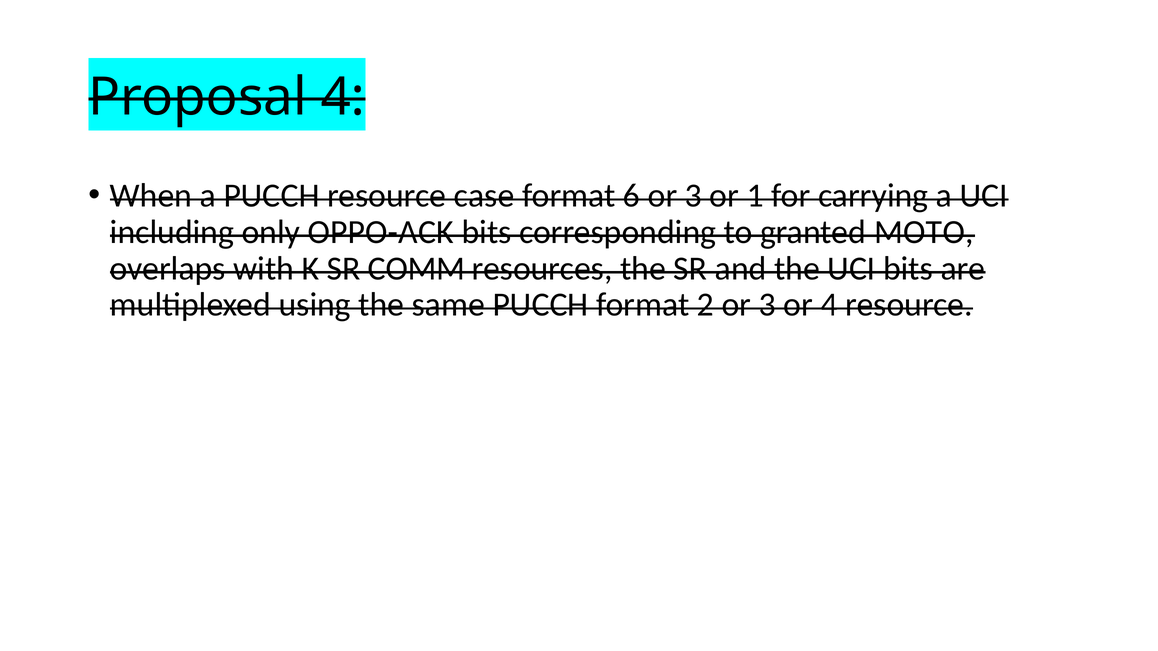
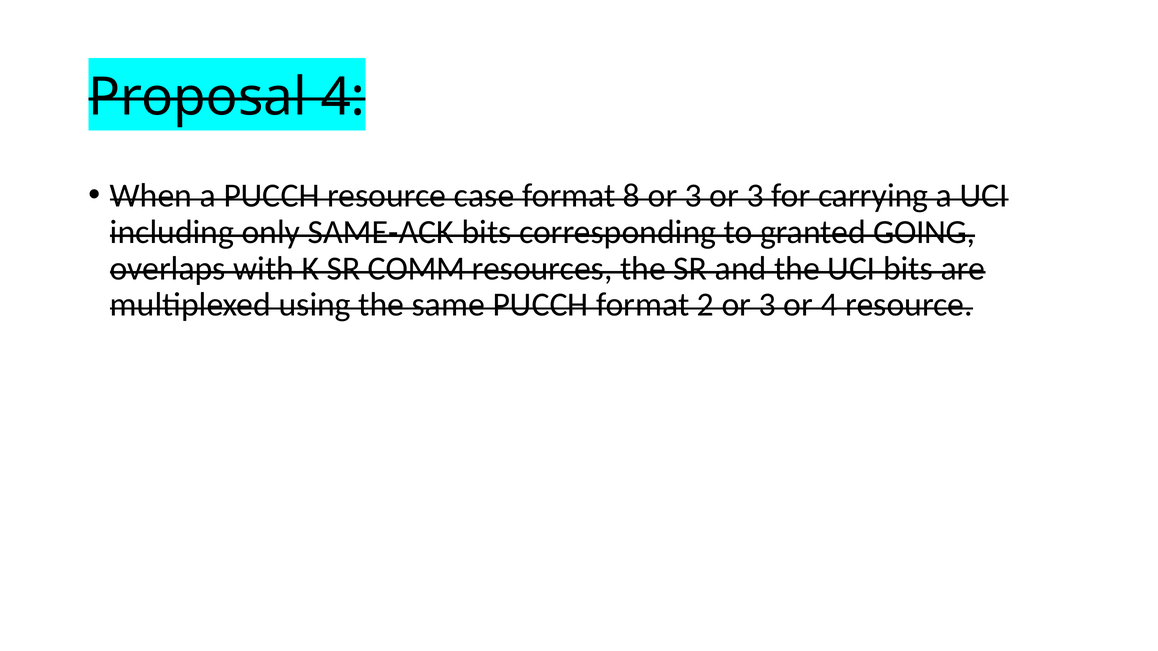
6: 6 -> 8 (632, 196)
3 or 1: 1 -> 3 (755, 196)
OPPO-ACK: OPPO-ACK -> SAME-ACK (381, 232)
MOTO: MOTO -> GOING (924, 232)
